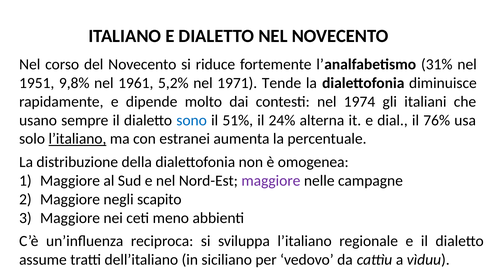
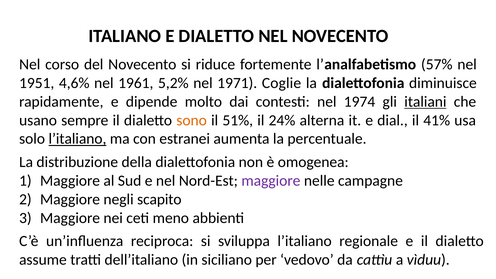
31%: 31% -> 57% (437, 64)
9,8%: 9,8% -> 4,6% (74, 83)
Tende: Tende -> Coglie (282, 83)
italiani underline: none -> present (425, 102)
sono colour: blue -> orange (192, 120)
76%: 76% -> 41% (437, 120)
